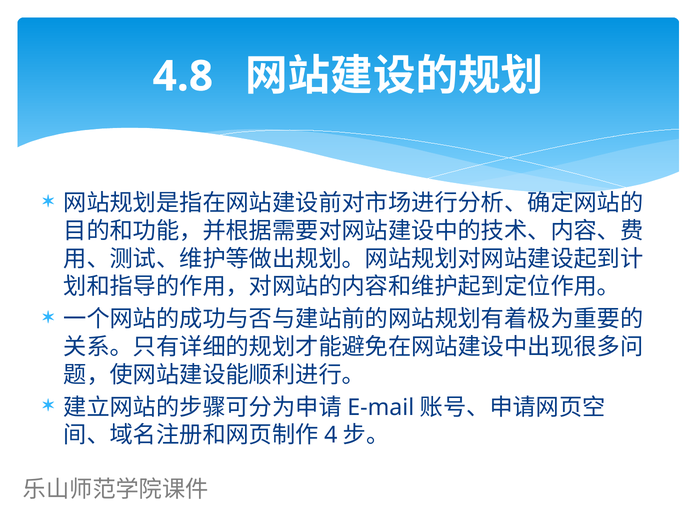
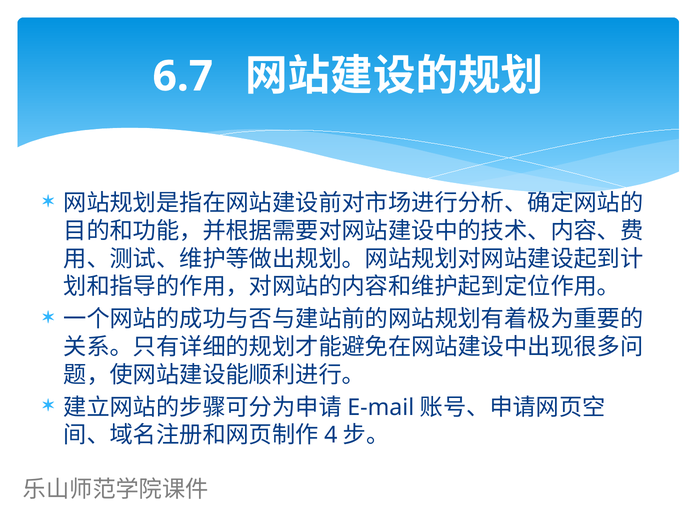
4.8: 4.8 -> 6.7 (183, 76)
